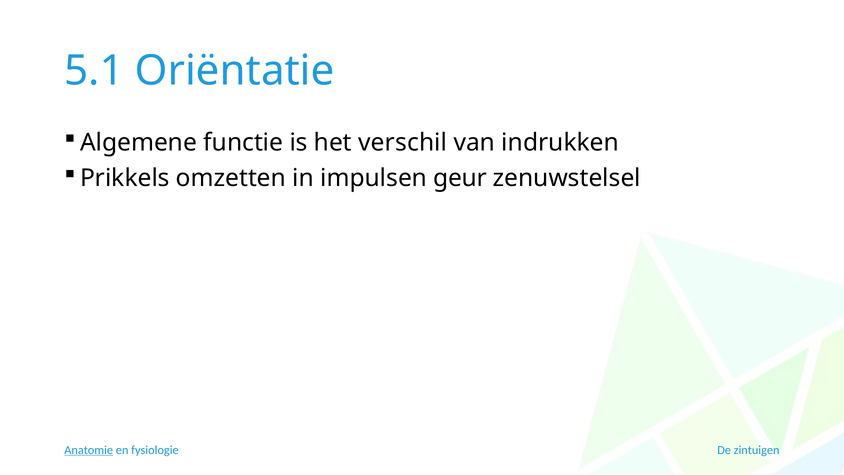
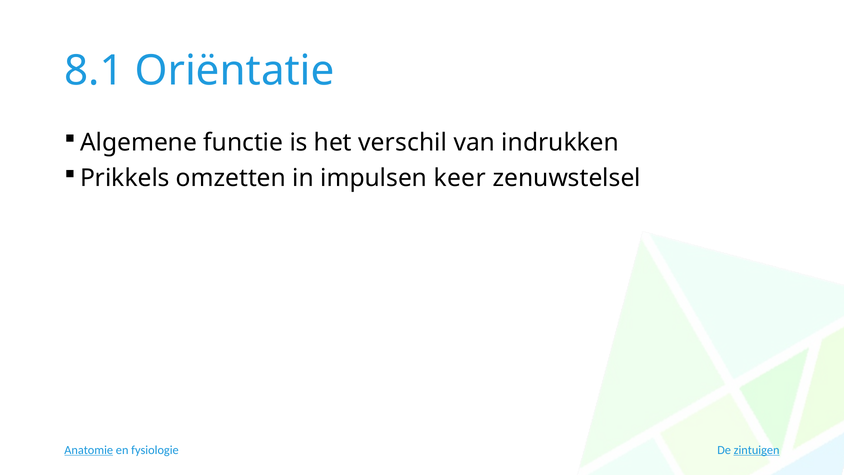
5.1: 5.1 -> 8.1 (94, 71)
geur: geur -> keer (460, 178)
zintuigen underline: none -> present (757, 450)
